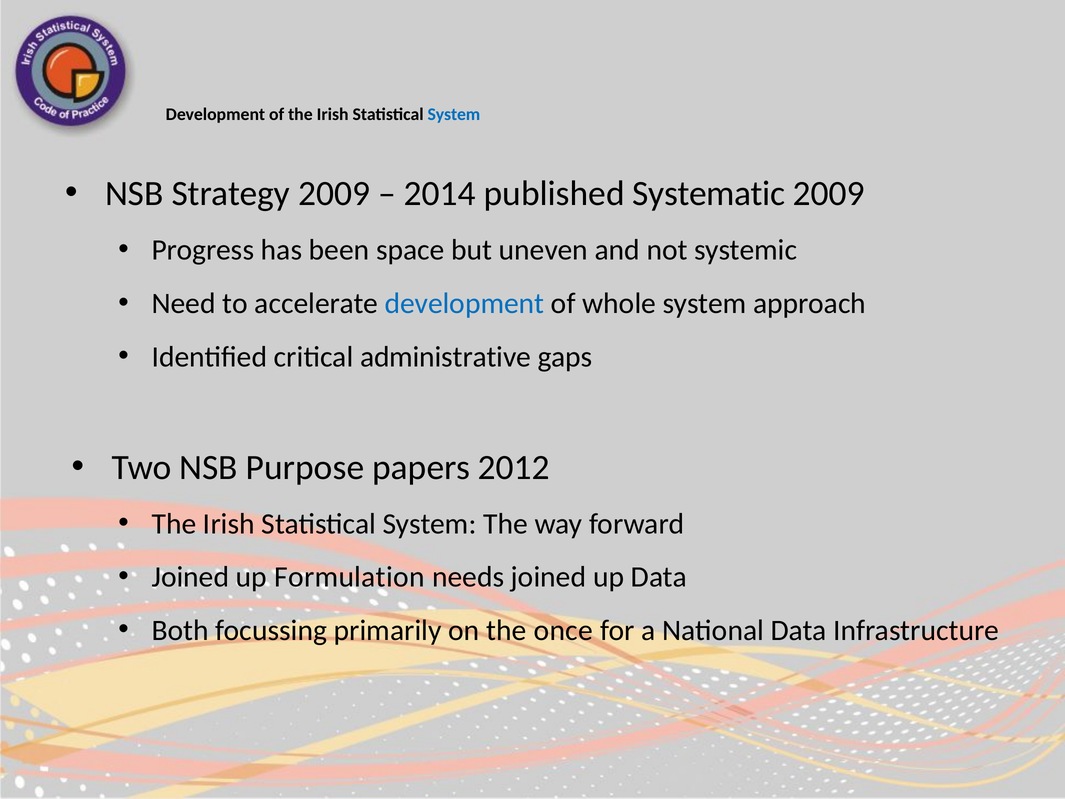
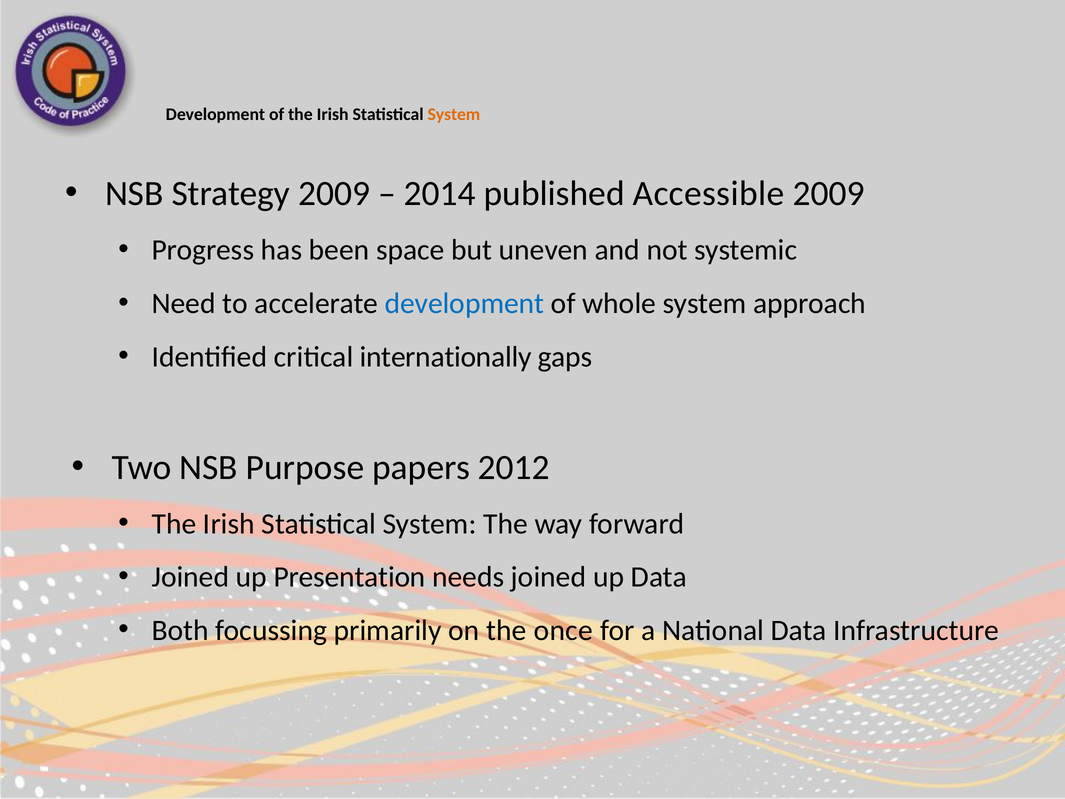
System colour: blue -> orange (454, 115)
Systematic: Systematic -> Accessible (708, 194)
administrative: administrative -> internationally (446, 357)
Formulation: Formulation -> Presentation (350, 577)
